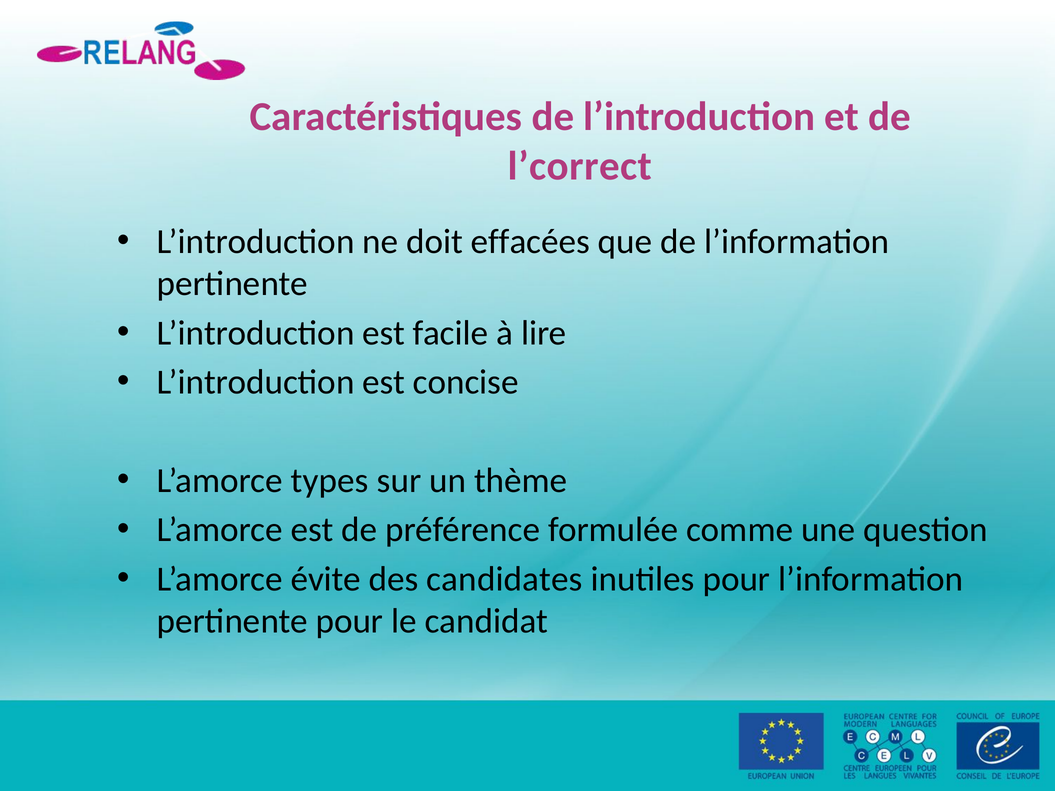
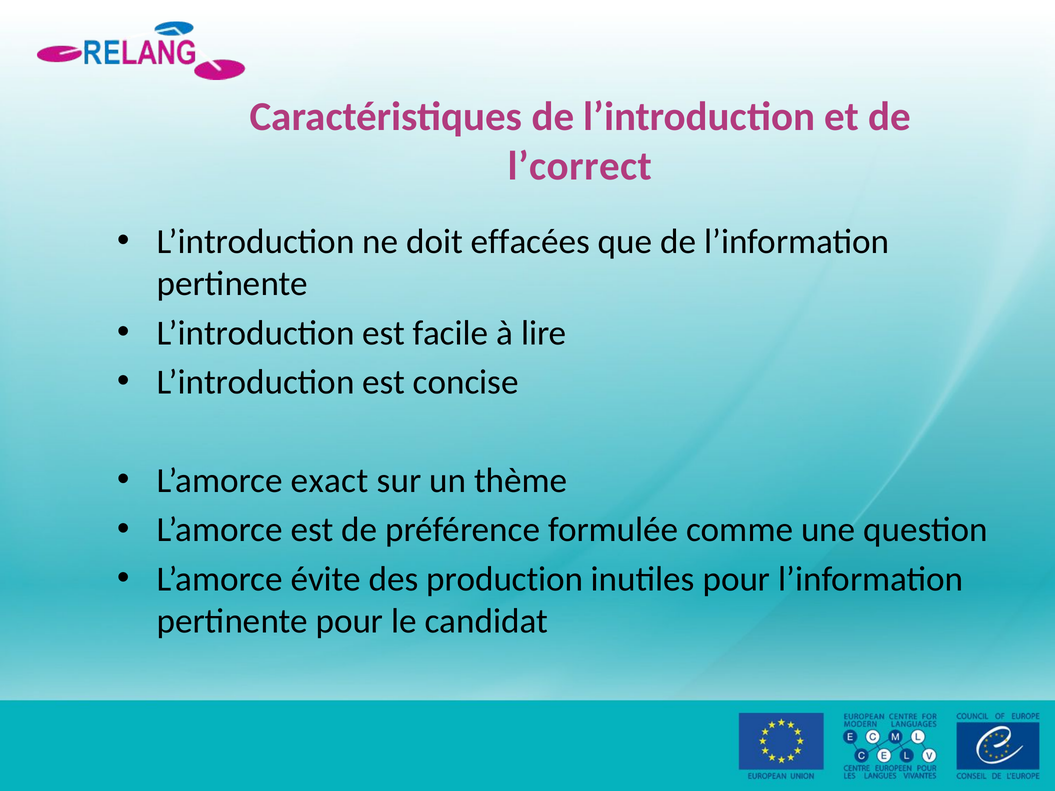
types: types -> exact (330, 481)
candidates: candidates -> production (505, 579)
